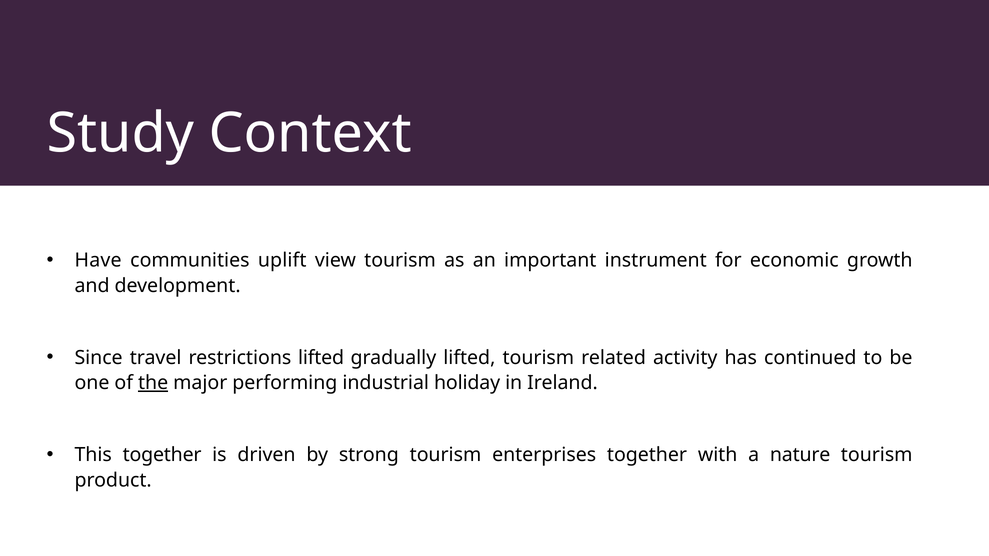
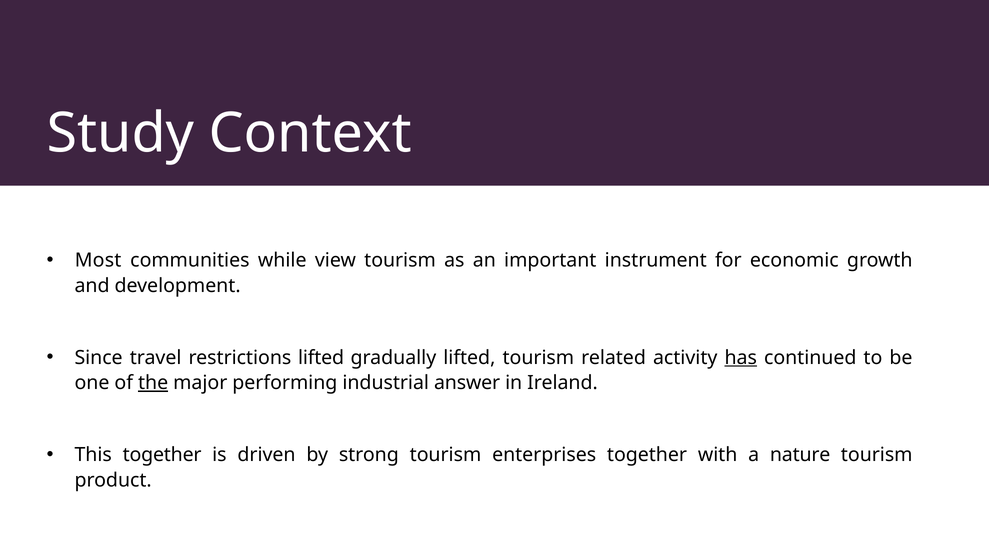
Have: Have -> Most (98, 260)
uplift: uplift -> while (282, 260)
has underline: none -> present (741, 358)
holiday: holiday -> answer (467, 383)
